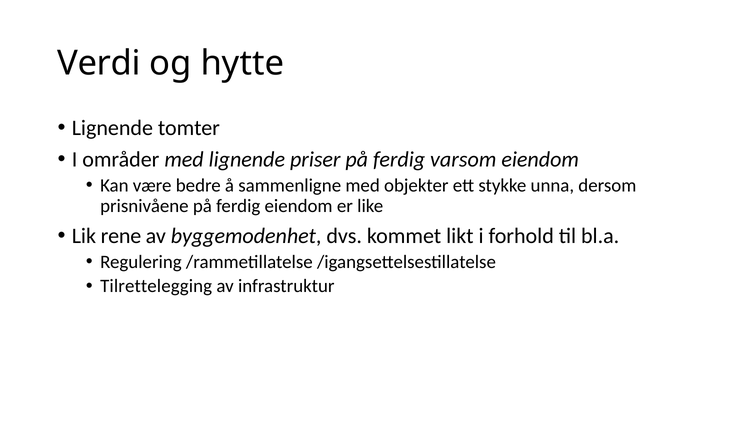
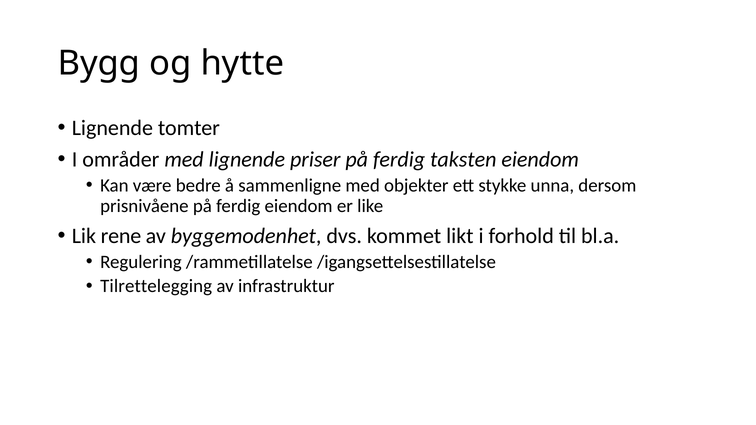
Verdi: Verdi -> Bygg (99, 64)
varsom: varsom -> taksten (463, 160)
